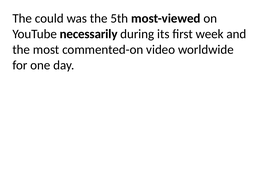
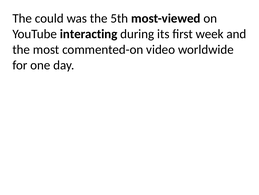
necessarily: necessarily -> interacting (89, 34)
